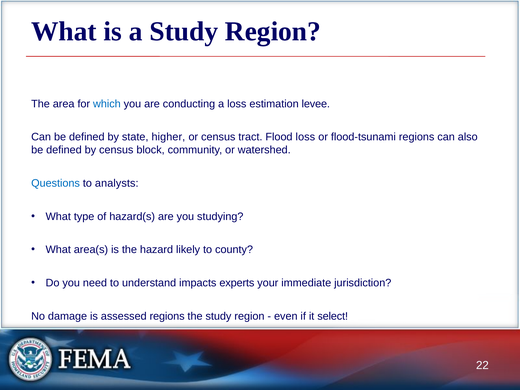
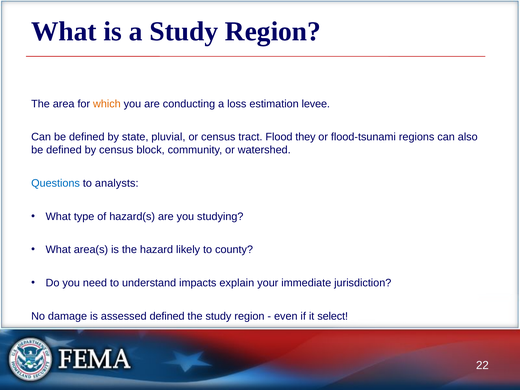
which colour: blue -> orange (107, 104)
higher: higher -> pluvial (168, 137)
Flood loss: loss -> they (305, 137)
experts: experts -> explain (237, 283)
assessed regions: regions -> defined (167, 316)
